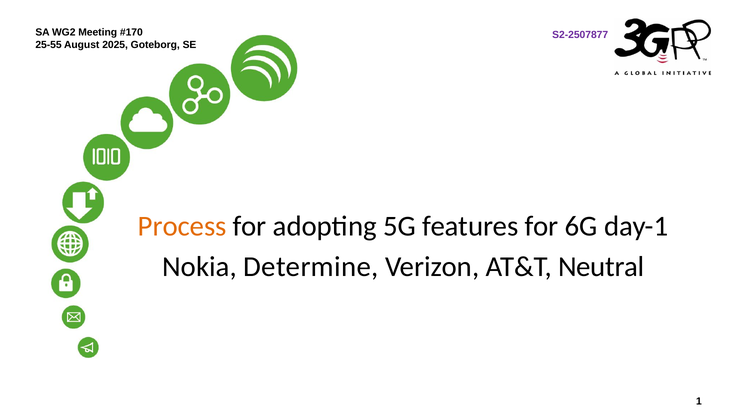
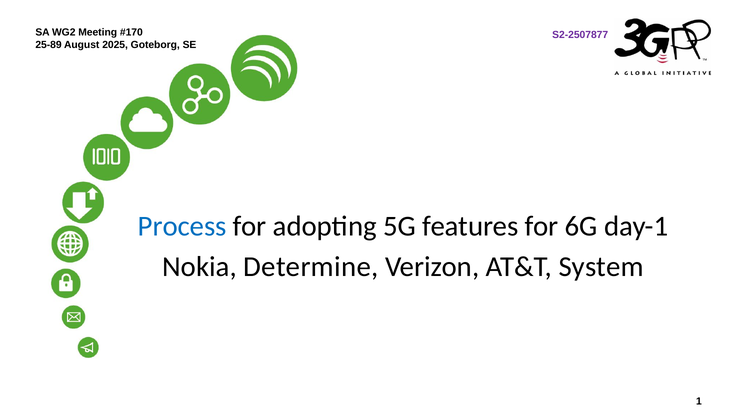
25-55: 25-55 -> 25-89 (49, 45)
Process colour: orange -> blue (182, 226)
Neutral: Neutral -> System (601, 267)
